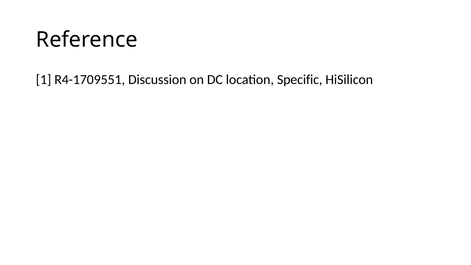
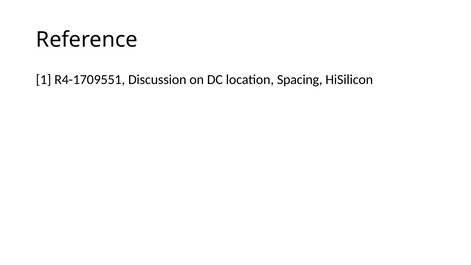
Specific: Specific -> Spacing (300, 80)
